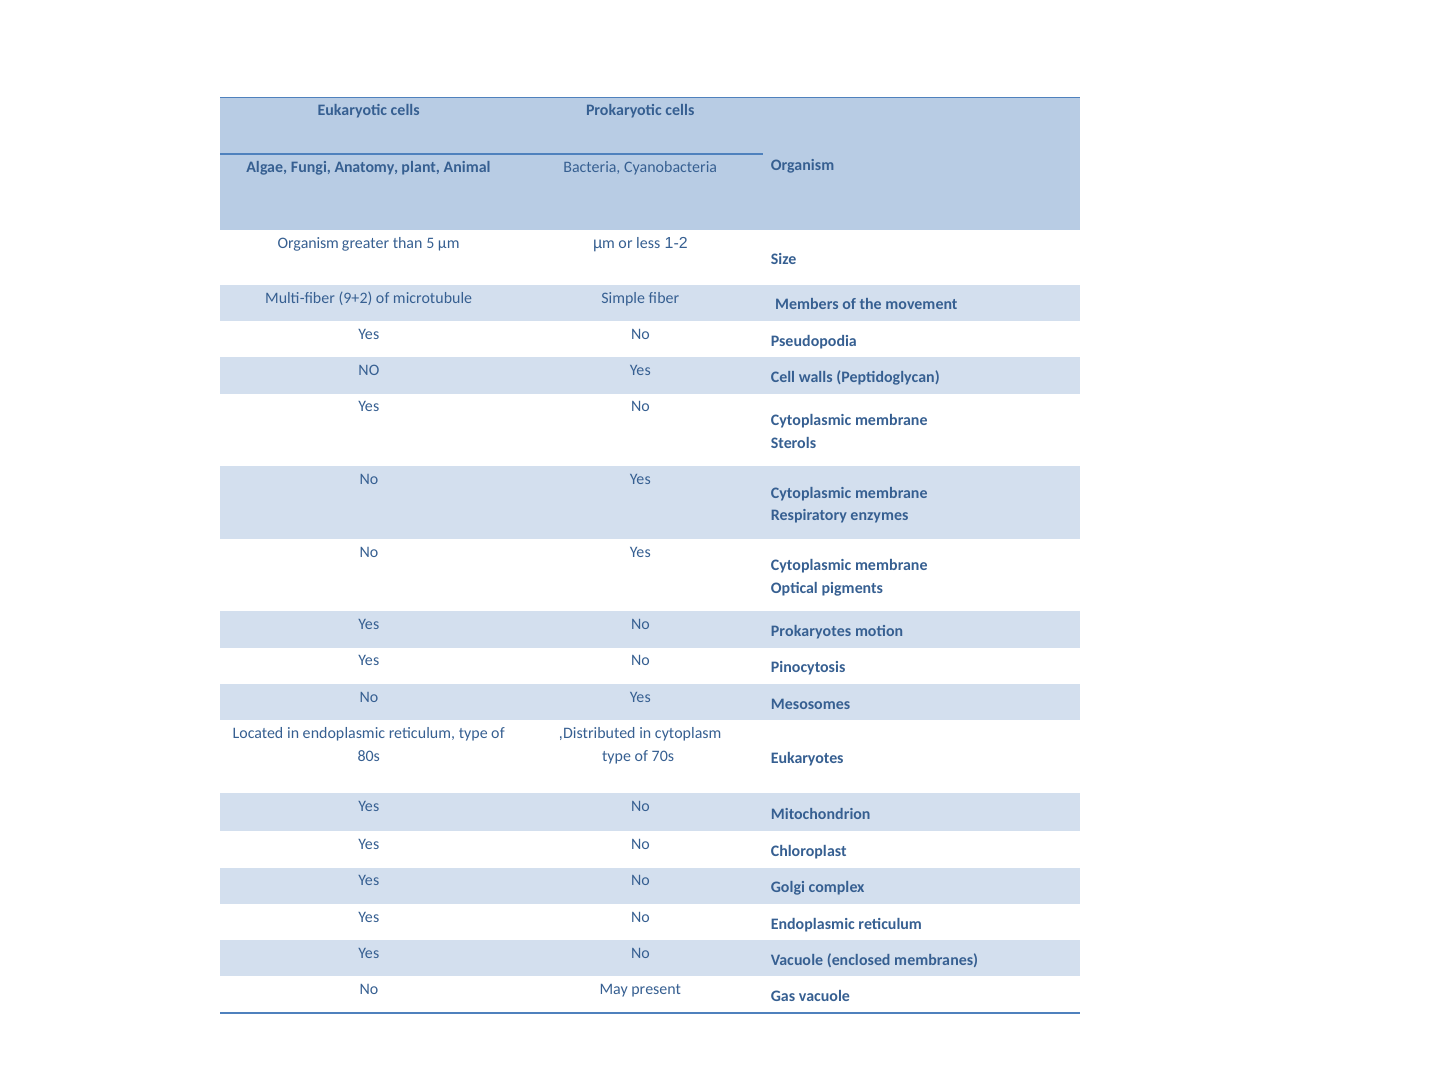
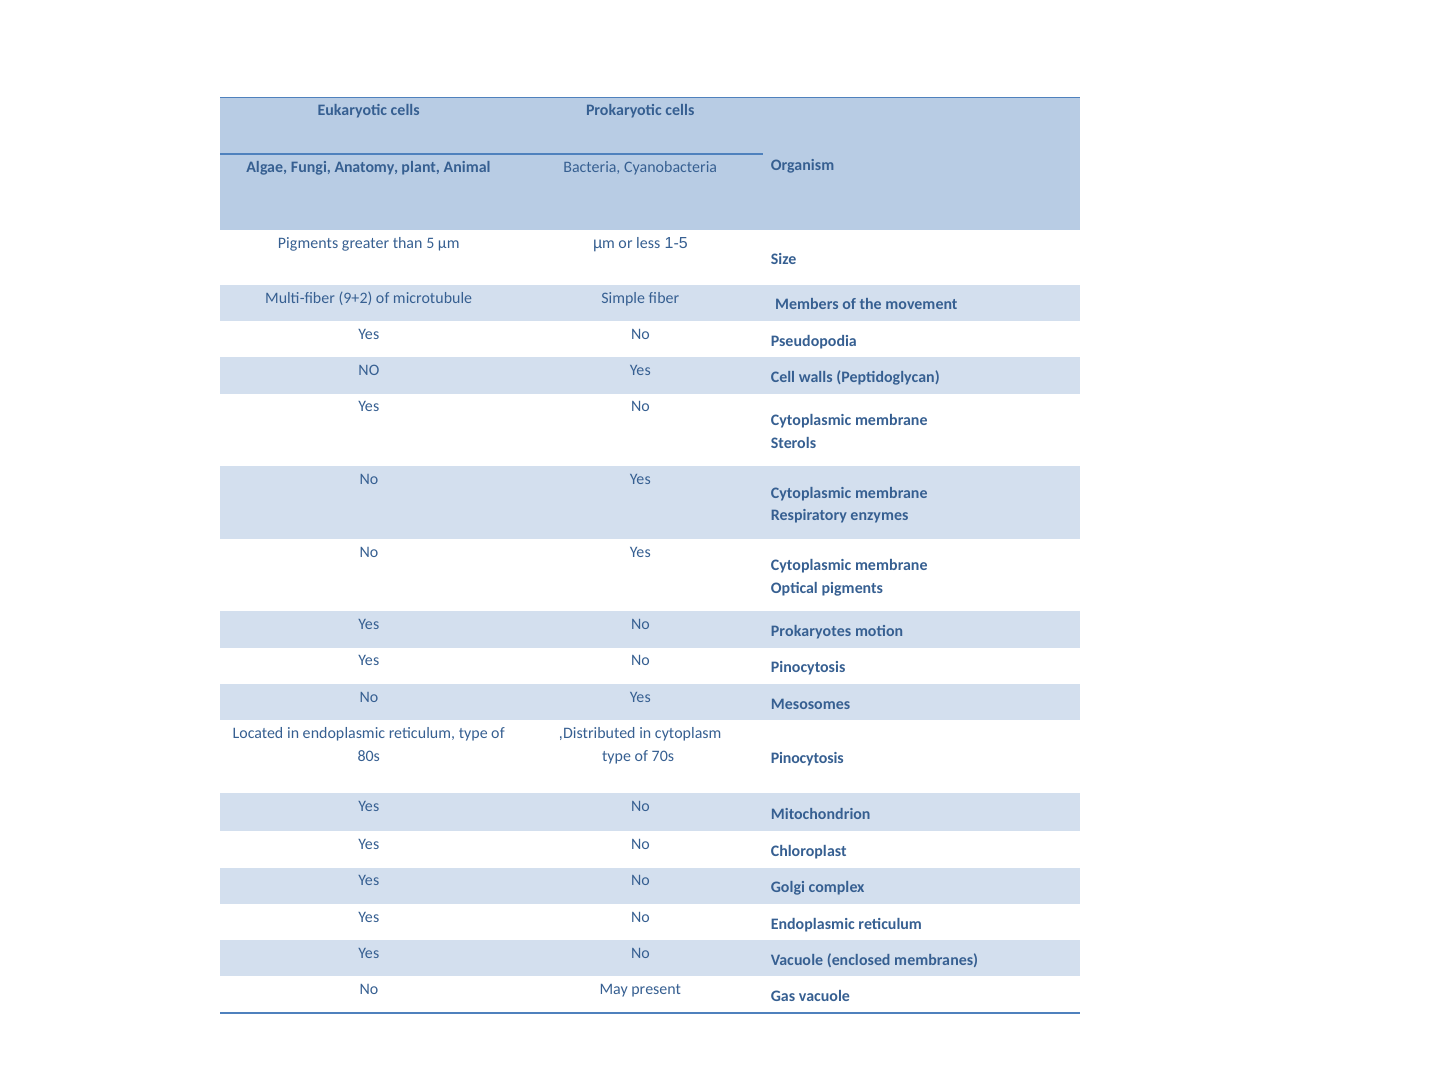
Organism: Organism -> Pigments (308, 243)
1-2: 1-2 -> 1-5 (676, 243)
70s Eukaryotes: Eukaryotes -> Pinocytosis (807, 758)
